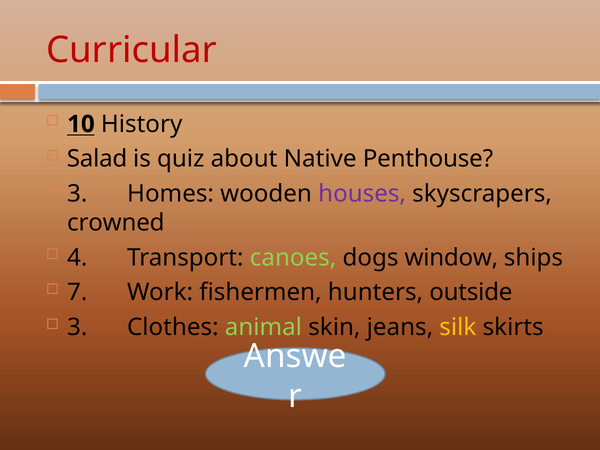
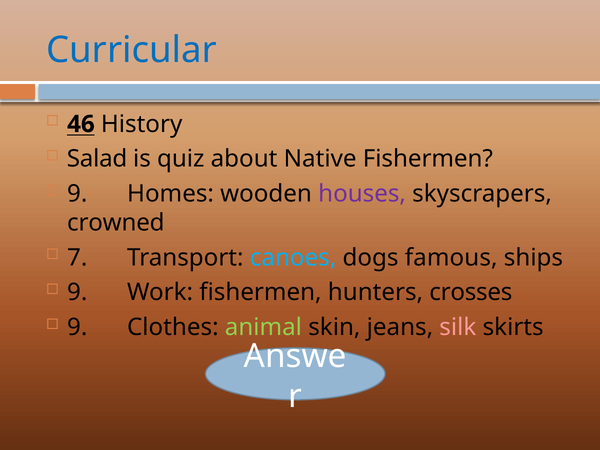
Curricular colour: red -> blue (132, 50)
10: 10 -> 46 (81, 124)
Native Penthouse: Penthouse -> Fishermen (428, 159)
3: 3 -> 9 (77, 194)
4: 4 -> 7 (77, 258)
canoes colour: light green -> light blue (293, 258)
window: window -> famous (451, 258)
7: 7 -> 9 (77, 293)
outside: outside -> crosses (471, 293)
3: 3 -> 9 (77, 327)
silk colour: yellow -> pink (458, 327)
